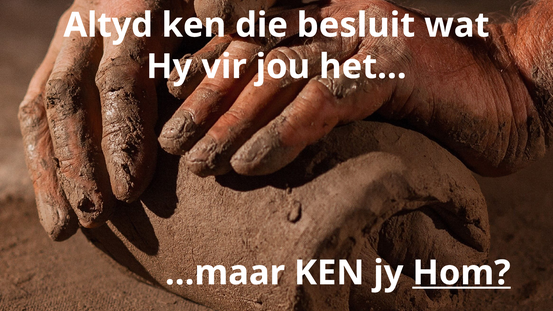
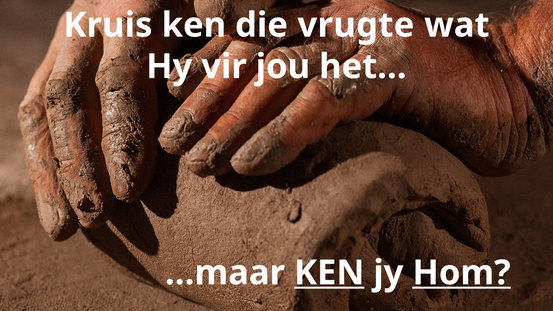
Altyd: Altyd -> Kruis (108, 25)
besluit: besluit -> vrugte (356, 25)
KEN underline: none -> present (329, 273)
